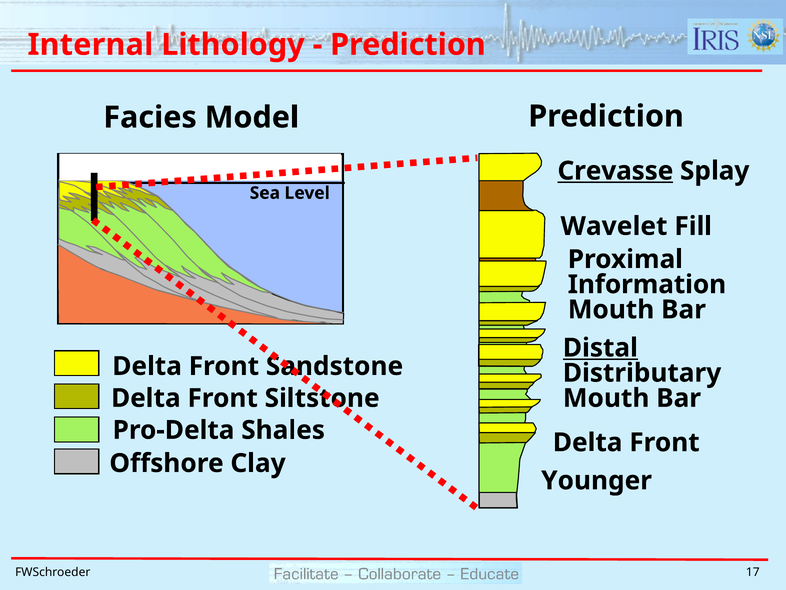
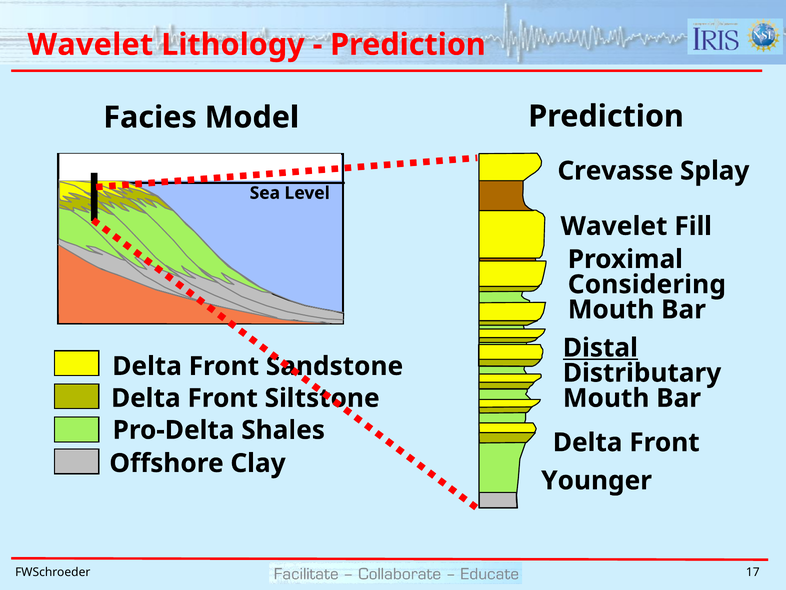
Internal: Internal -> Wavelet (90, 45)
Crevasse underline: present -> none (615, 171)
Information: Information -> Considering (647, 284)
